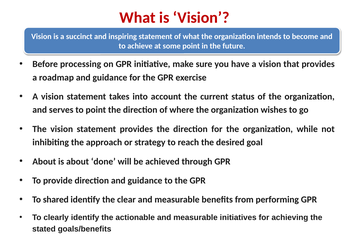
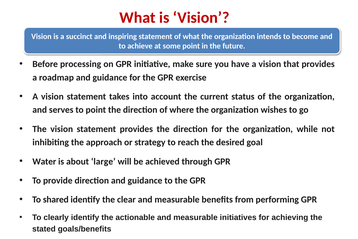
About: About -> Water (44, 161)
done: done -> large (103, 161)
